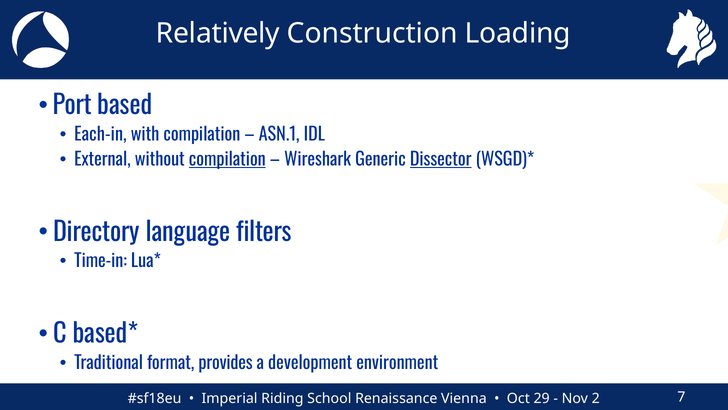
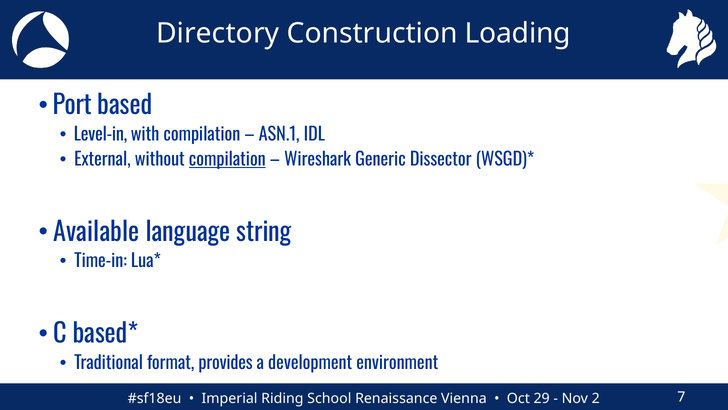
Relatively: Relatively -> Directory (218, 33)
Each-in: Each-in -> Level-in (100, 135)
Dissector underline: present -> none (441, 159)
Directory: Directory -> Available (96, 232)
filters: filters -> string (264, 232)
